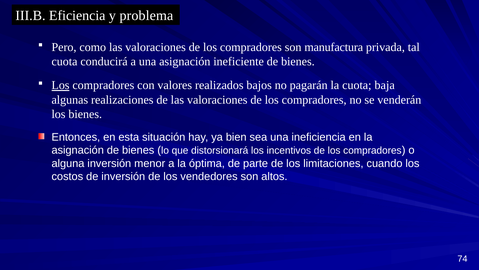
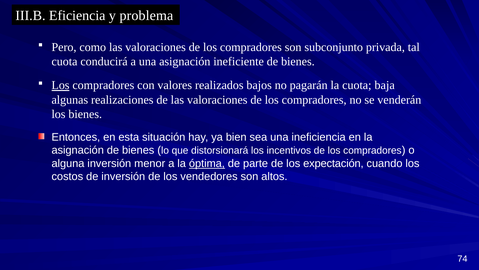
manufactura: manufactura -> subconjunto (334, 47)
óptima underline: none -> present (207, 163)
limitaciones: limitaciones -> expectación (333, 163)
